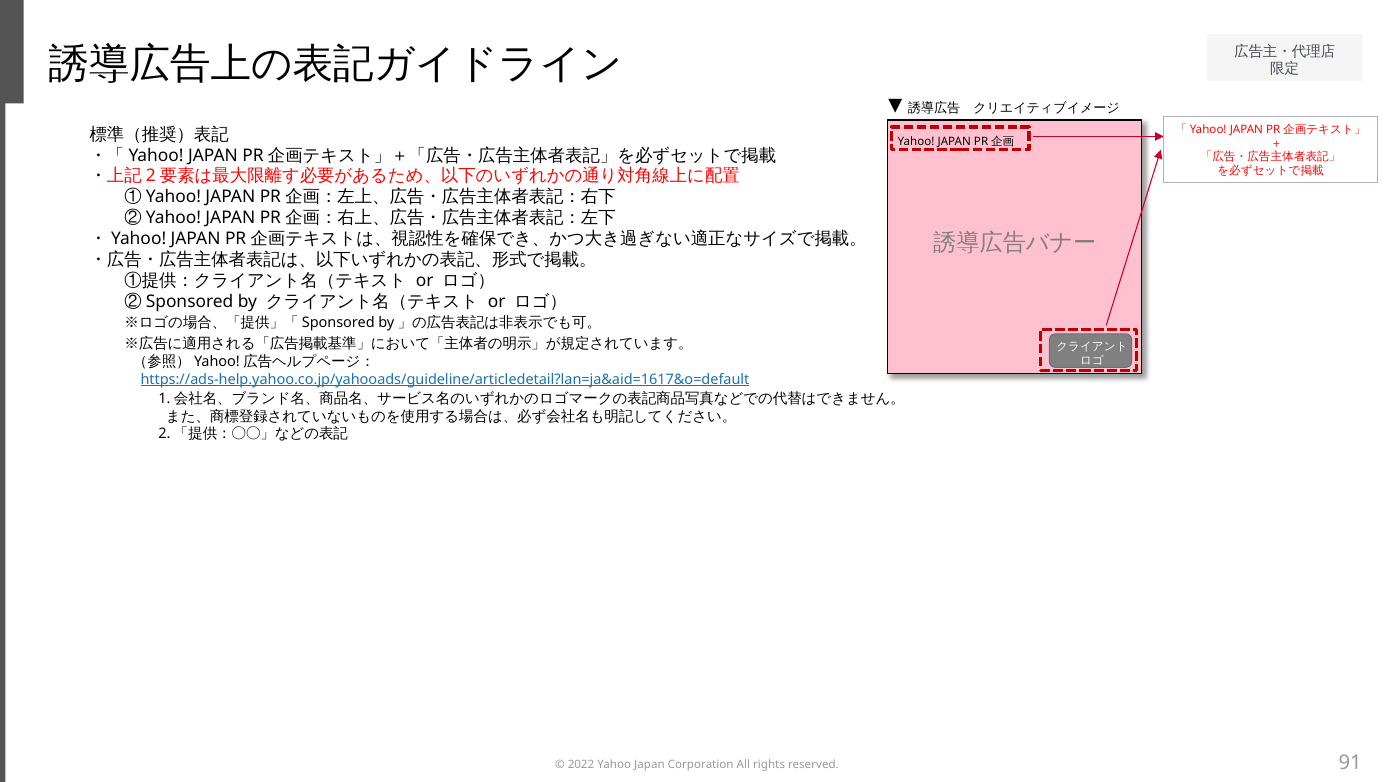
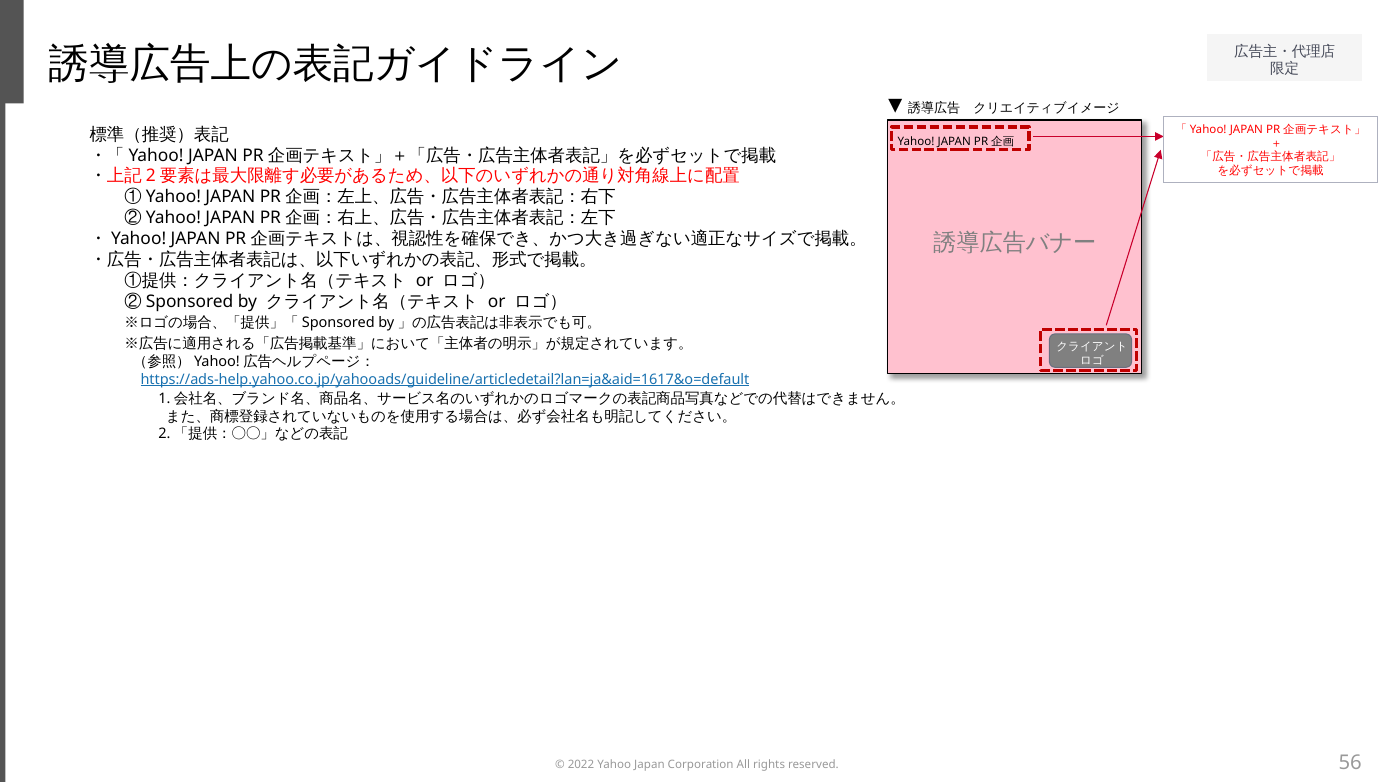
91: 91 -> 56 (1350, 763)
